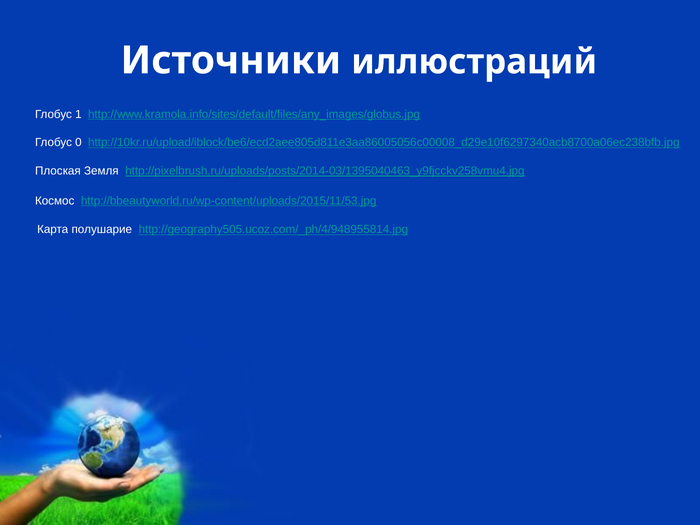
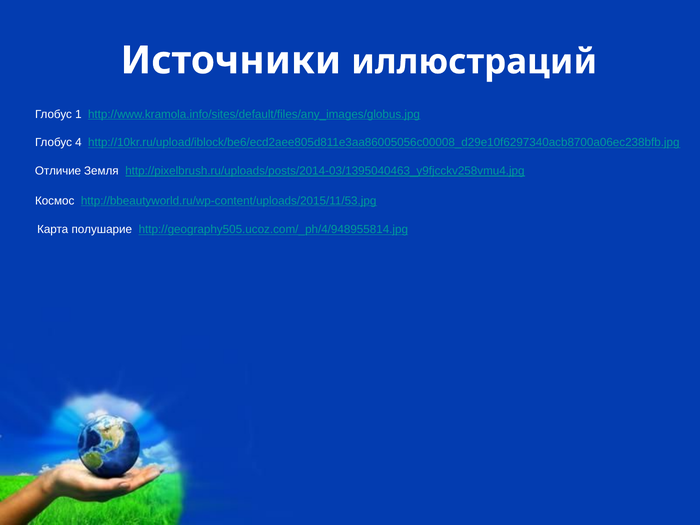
0: 0 -> 4 (78, 143)
Плоская: Плоская -> Отличие (58, 171)
